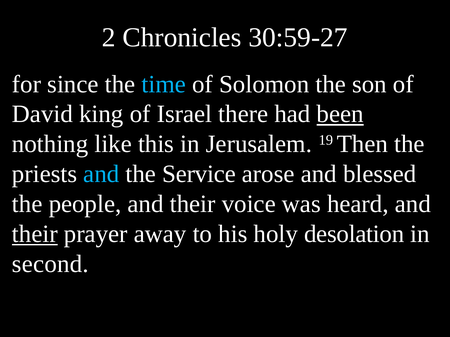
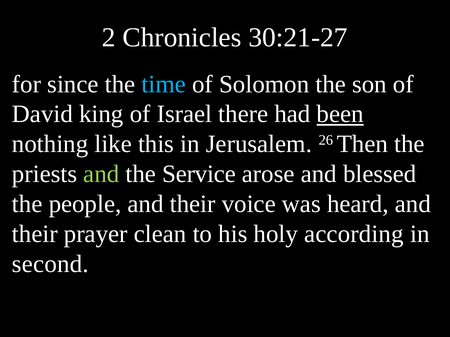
30:59-27: 30:59-27 -> 30:21-27 (298, 38)
19: 19 -> 26 (326, 140)
and colour: light blue -> light green (101, 174)
their underline: present -> none (35, 234)
away: away -> clean (160, 234)
desolation: desolation -> according (354, 234)
